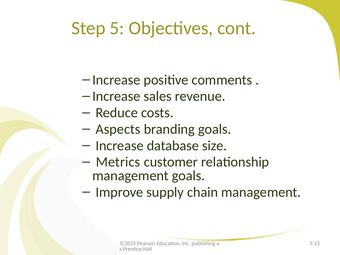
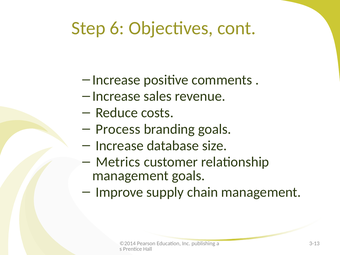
5: 5 -> 6 (117, 28)
Aspects: Aspects -> Process (118, 129)
